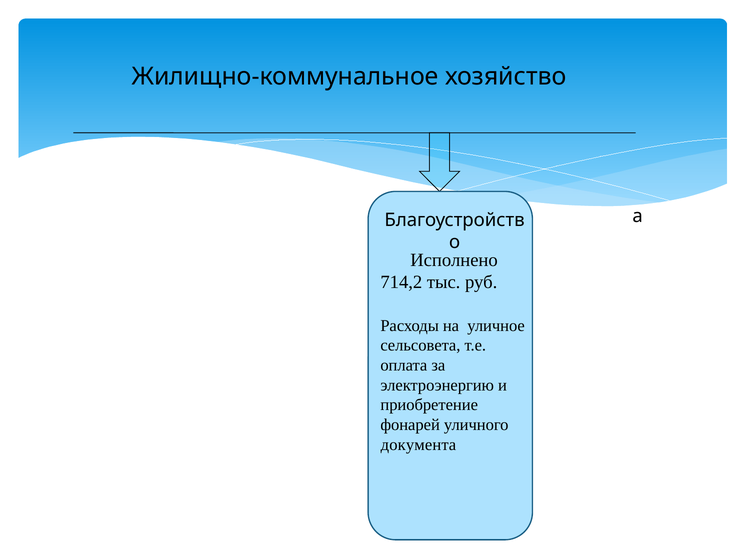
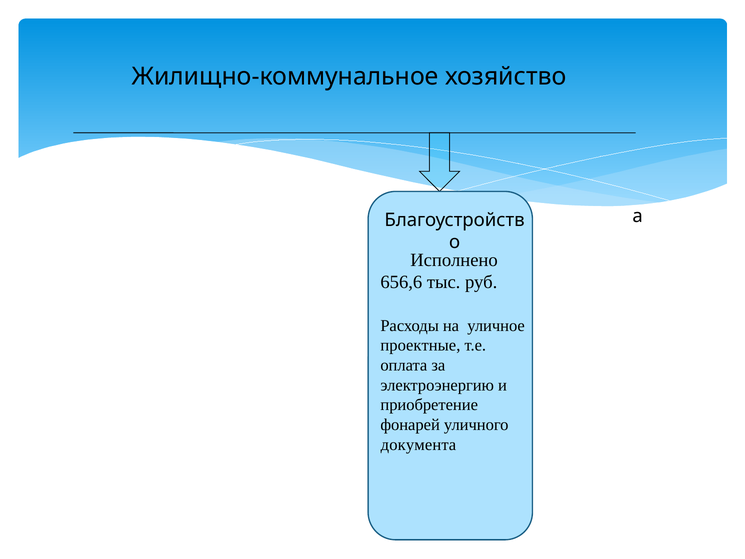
714,2: 714,2 -> 656,6 (401, 282)
сельсовета: сельсовета -> проектные (420, 345)
